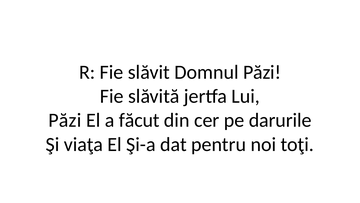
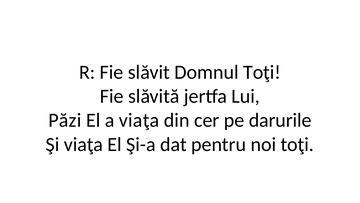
Domnul Păzi: Păzi -> Toţi (262, 72)
a făcut: făcut -> viaţa (139, 120)
